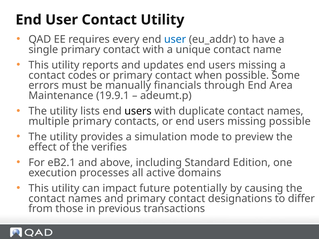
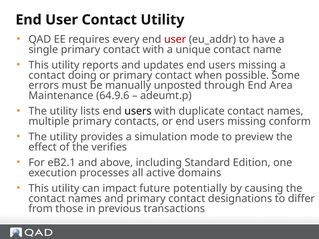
user colour: blue -> red (175, 39)
codes: codes -> doing (82, 75)
financials: financials -> unposted (178, 86)
19.9.1: 19.9.1 -> 64.9.6 (113, 96)
missing possible: possible -> conform (290, 122)
